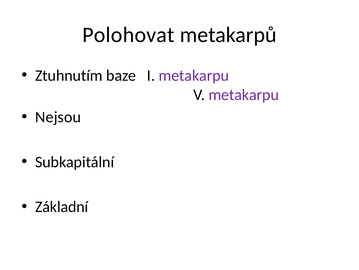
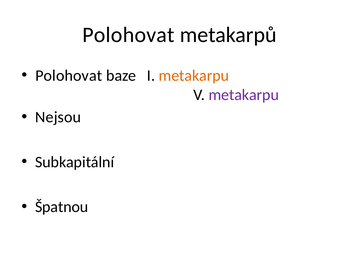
Ztuhnutím: Ztuhnutím -> Polohovat (69, 75)
metakarpu colour: purple -> orange (194, 75)
Základní: Základní -> Špatnou (62, 206)
